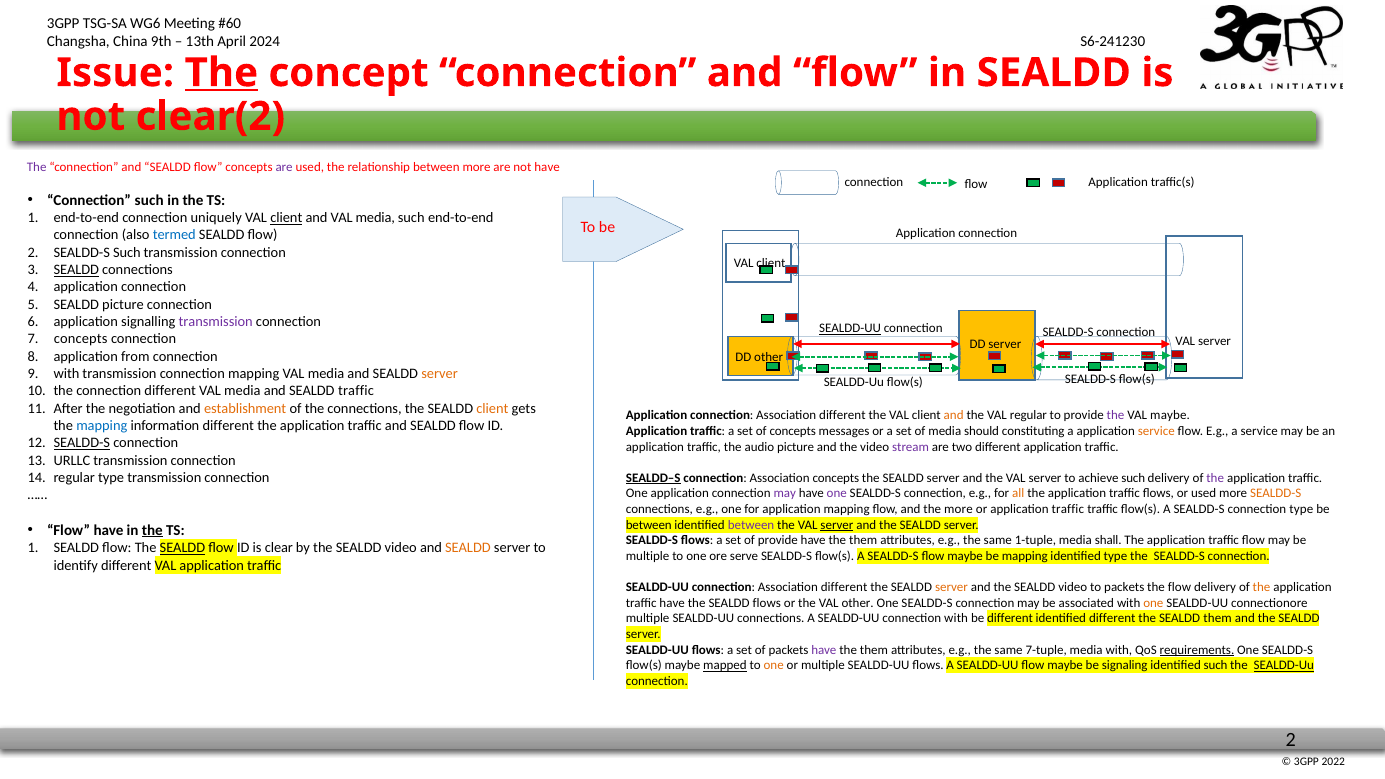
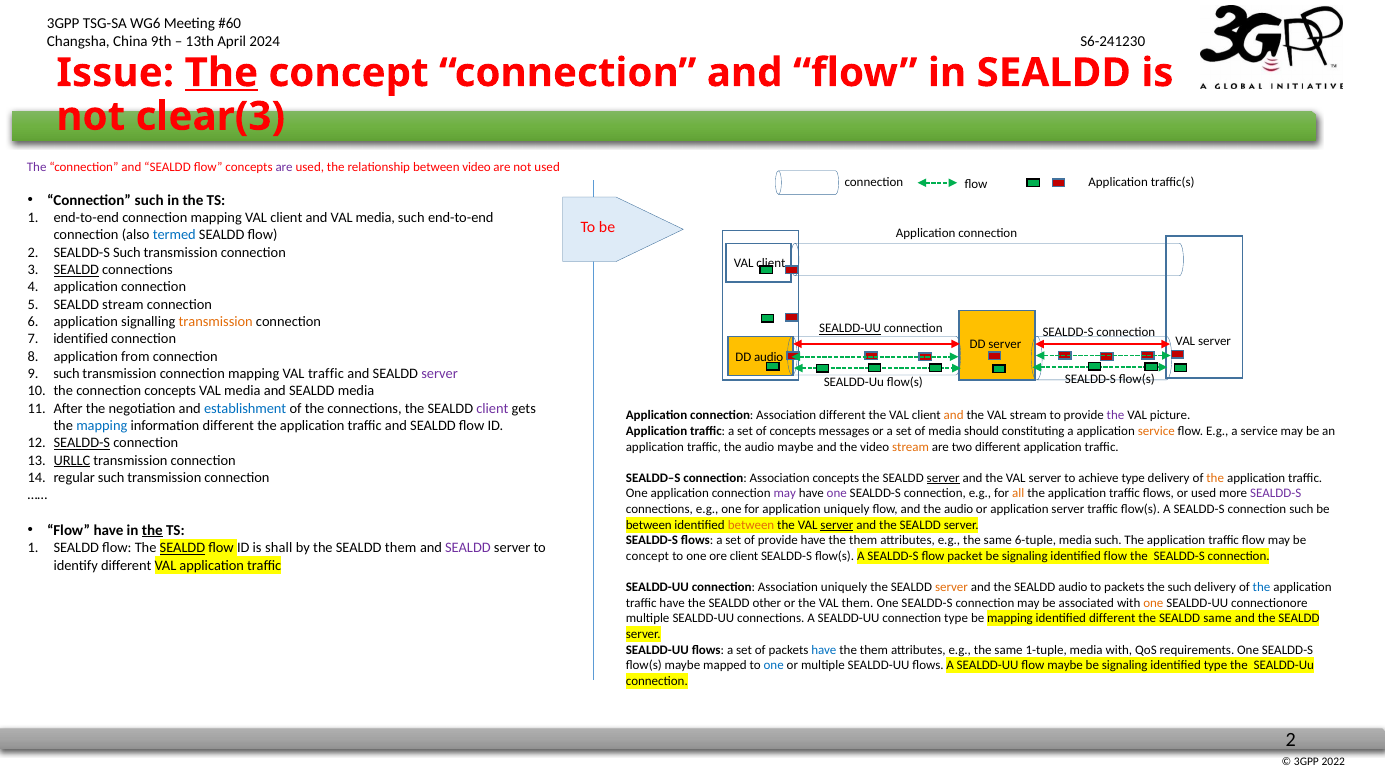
clear(2: clear(2 -> clear(3 (210, 117)
between more: more -> video (477, 168)
not have: have -> used (547, 168)
end-to-end connection uniquely: uniquely -> mapping (216, 218)
client underline: present -> none (286, 218)
SEALDD picture: picture -> stream (123, 304)
transmission colour: purple -> orange (216, 322)
concepts: concepts -> identified (81, 339)
DD other: other -> audio (769, 357)
with: with -> such (67, 374)
media: media -> traffic (326, 374)
server colour: orange -> purple (440, 374)
connection different: different -> concepts (170, 391)
SEALDD traffic: traffic -> media (356, 391)
establishment colour: orange -> blue (245, 408)
client colour: orange -> purple (492, 408)
VAL regular: regular -> stream (1028, 416)
VAL maybe: maybe -> picture (1170, 416)
audio picture: picture -> maybe (795, 447)
stream colour: purple -> orange (911, 447)
URLLC underline: none -> present (72, 461)
regular type: type -> such (111, 478)
SEALDD–S underline: present -> none (653, 478)
server underline: none -> present (943, 478)
achieve such: such -> type (1133, 478)
the colour: purple -> orange (1215, 478)
SEALDD-S colour: orange -> purple (1276, 494)
application mapping: mapping -> uniquely (847, 509)
and the more: more -> audio (959, 509)
or application traffic: traffic -> server (1068, 509)
SEALDD-S connection type: type -> such (1301, 509)
between colour: purple -> orange (751, 525)
1-tuple: 1-tuple -> 6-tuple (1035, 541)
shall: shall -> such (1108, 541)
clear: clear -> shall (279, 548)
by the SEALDD video: video -> them (401, 548)
SEALDD colour: orange -> purple (468, 548)
multiple: multiple -> concept (648, 556)
ore serve: serve -> client (744, 556)
SEALDD-S flow maybe: maybe -> packet (965, 556)
mapping: mapping -> signaling (1025, 556)
identified type: type -> flow (1115, 556)
SEALDD-UU connection Association different: different -> uniquely (844, 587)
and the SEALDD video: video -> audio (1073, 587)
the flow: flow -> such (1180, 587)
the colour: orange -> blue (1262, 587)
SEALDD flows: flows -> other (767, 603)
VAL other: other -> them (858, 603)
connection with: with -> type (956, 619)
be different: different -> mapping (1010, 619)
SEALDD them: them -> same (1218, 619)
have colour: purple -> blue (824, 650)
7-tuple: 7-tuple -> 1-tuple (1046, 650)
requirements underline: present -> none (1197, 650)
mapped underline: present -> none (725, 665)
one colour: orange -> blue (774, 665)
identified such: such -> type (1216, 665)
SEALDD-Uu underline: present -> none (1284, 665)
